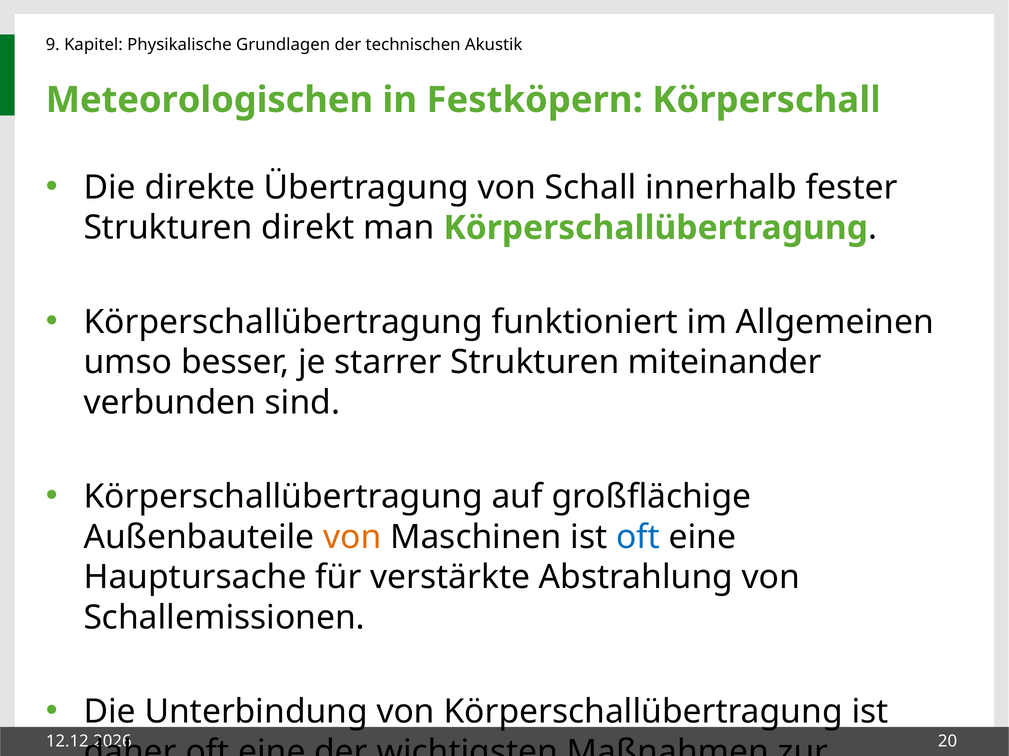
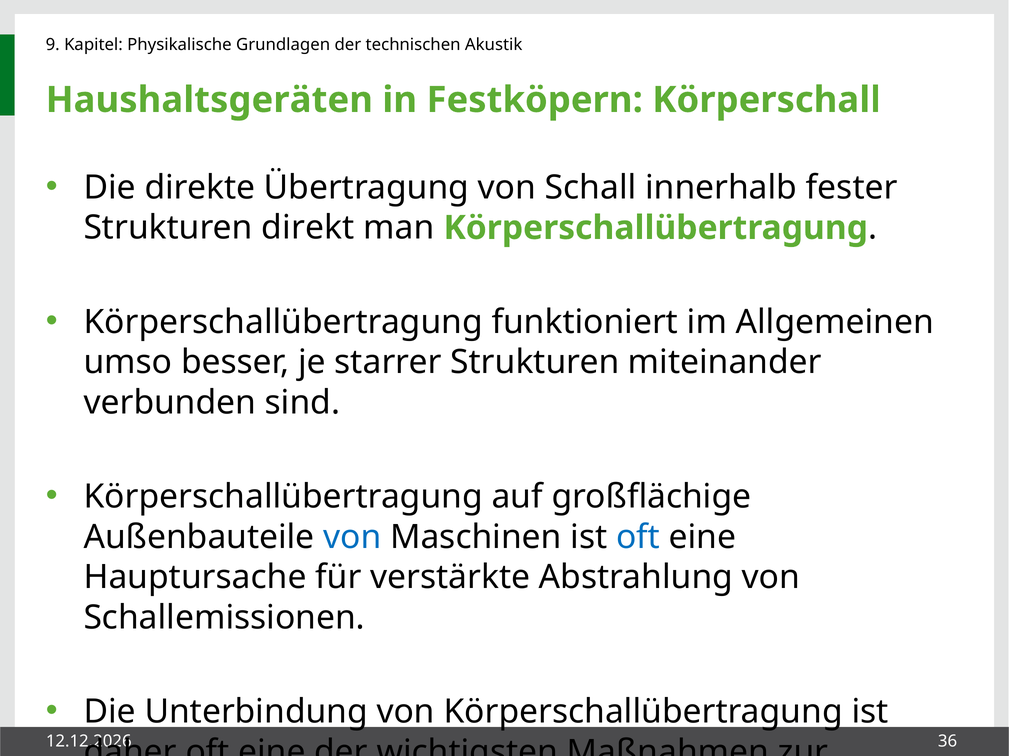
Meteorologischen: Meteorologischen -> Haushaltsgeräten (209, 100)
von colour: orange -> blue (352, 537)
20: 20 -> 36 (948, 742)
